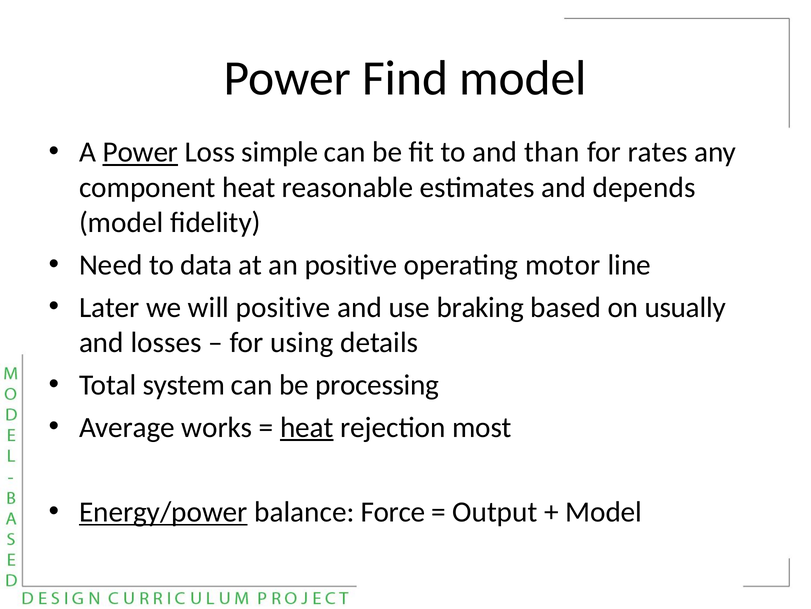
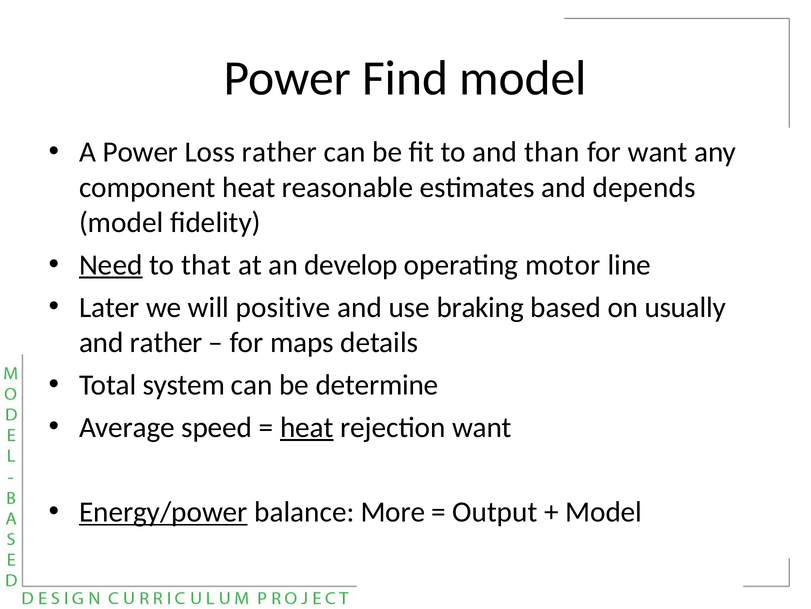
Power underline: present -> none (140, 152)
Loss simple: simple -> rather (280, 152)
for rates: rates -> want (658, 152)
Need underline: none -> present (111, 265)
data: data -> that (206, 265)
an positive: positive -> develop (351, 265)
and losses: losses -> rather (166, 342)
using: using -> maps (302, 342)
processing: processing -> determine (377, 384)
works: works -> speed (217, 427)
rejection most: most -> want (482, 427)
Force: Force -> More (393, 511)
